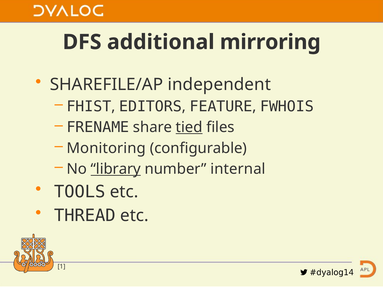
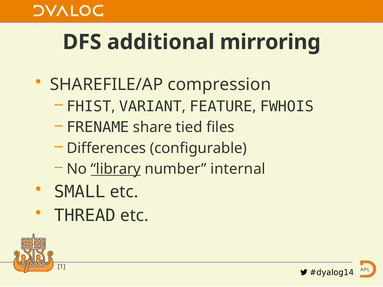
independent: independent -> compression (219, 85)
EDITORS: EDITORS -> VARIANT (150, 107)
tied underline: present -> none (189, 127)
Monitoring: Monitoring -> Differences (106, 148)
TOOLS: TOOLS -> SMALL (80, 192)
